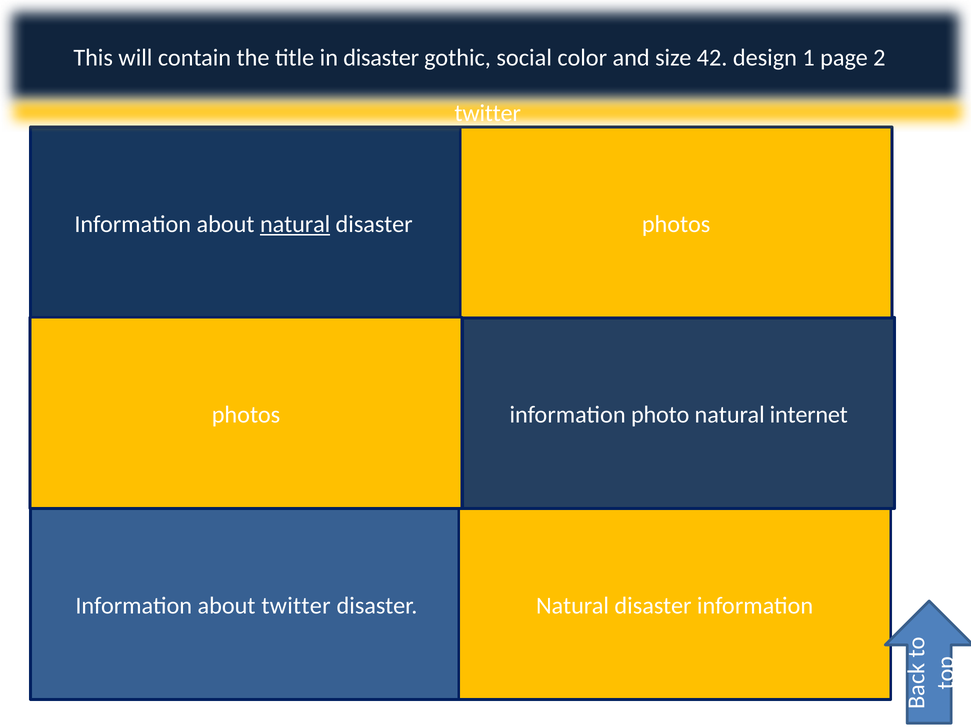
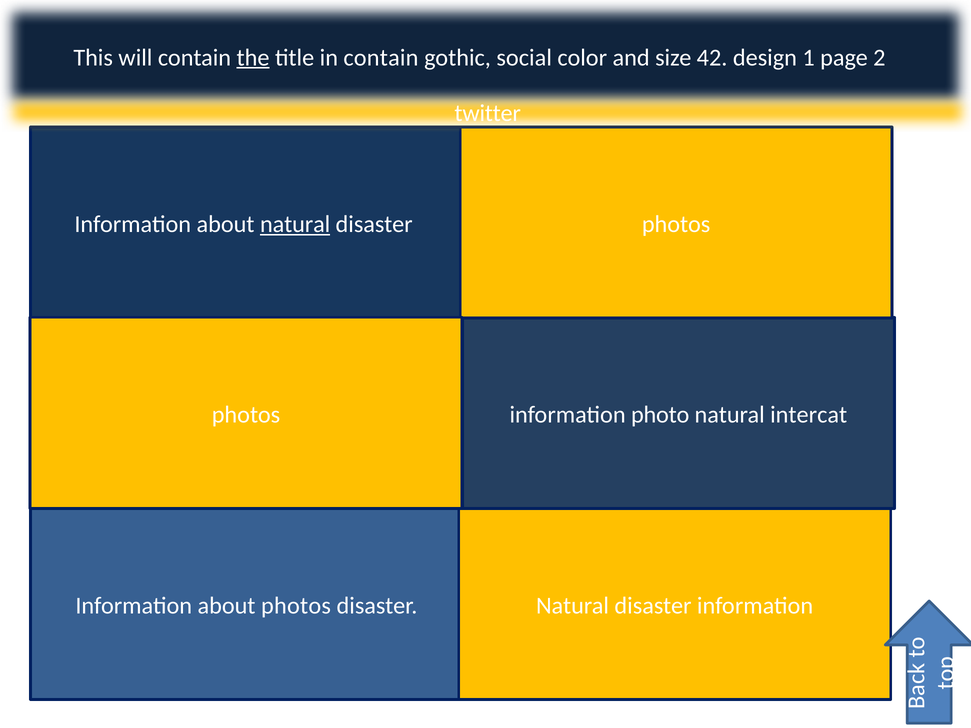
the underline: none -> present (253, 58)
in disaster: disaster -> contain (381, 58)
internet: internet -> intercat (809, 415)
about twitter: twitter -> photos (296, 606)
